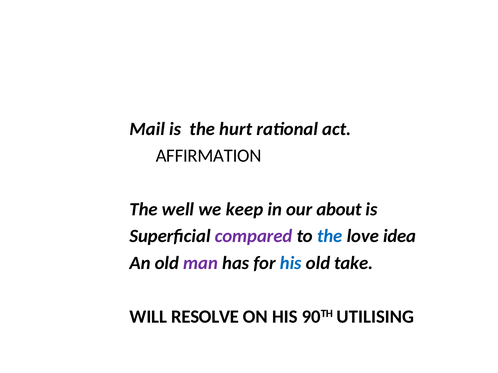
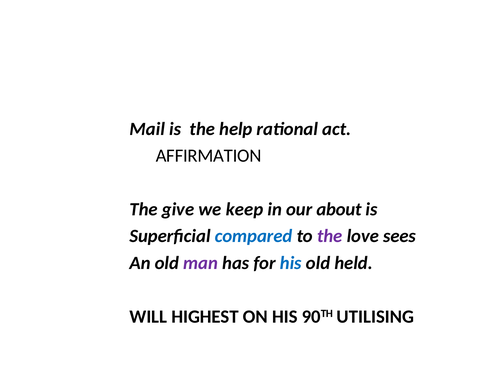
hurt: hurt -> help (236, 129)
well: well -> give (178, 210)
compared colour: purple -> blue (254, 236)
the colour: blue -> purple (330, 236)
idea: idea -> sees (400, 236)
take: take -> held (354, 263)
RESOLVE: RESOLVE -> HIGHEST (205, 317)
